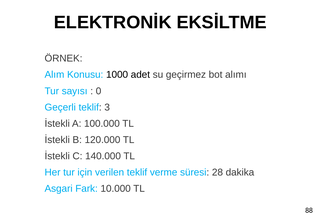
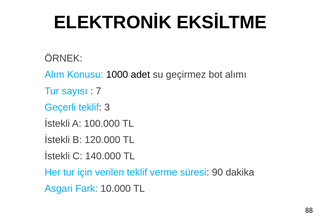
0: 0 -> 7 (99, 91)
28: 28 -> 90 (217, 173)
